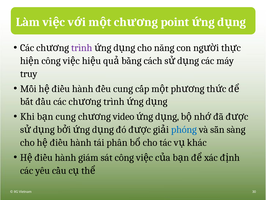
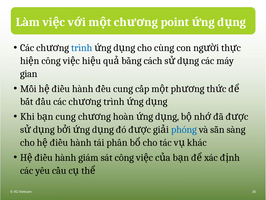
trình colour: purple -> blue (82, 48)
năng: năng -> cùng (164, 48)
truy: truy -> gian (29, 74)
video: video -> hoàn (123, 116)
